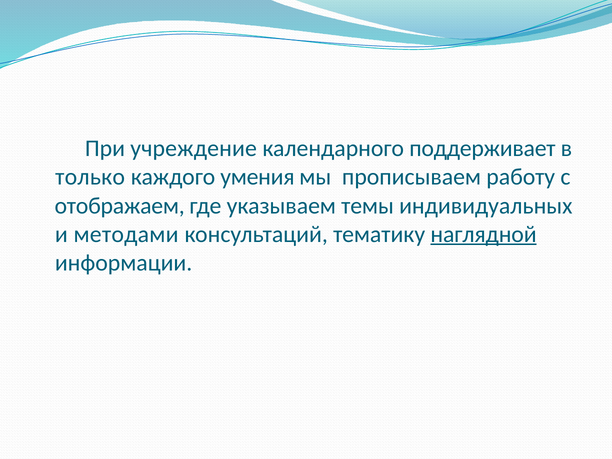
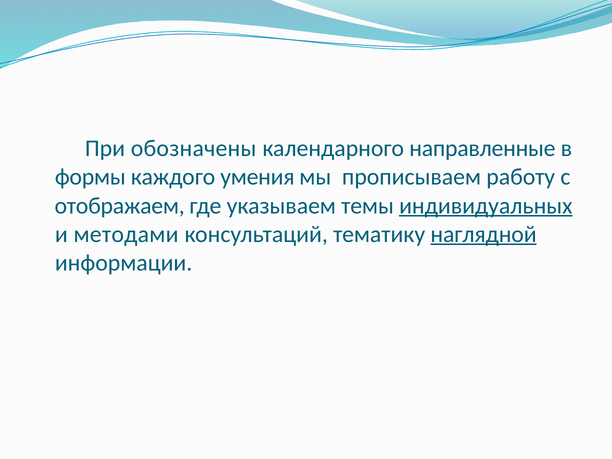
учреждение: учреждение -> обозначены (194, 148)
поддерживает: поддерживает -> направленные (482, 148)
только: только -> формы (90, 177)
индивидуальных underline: none -> present (486, 206)
